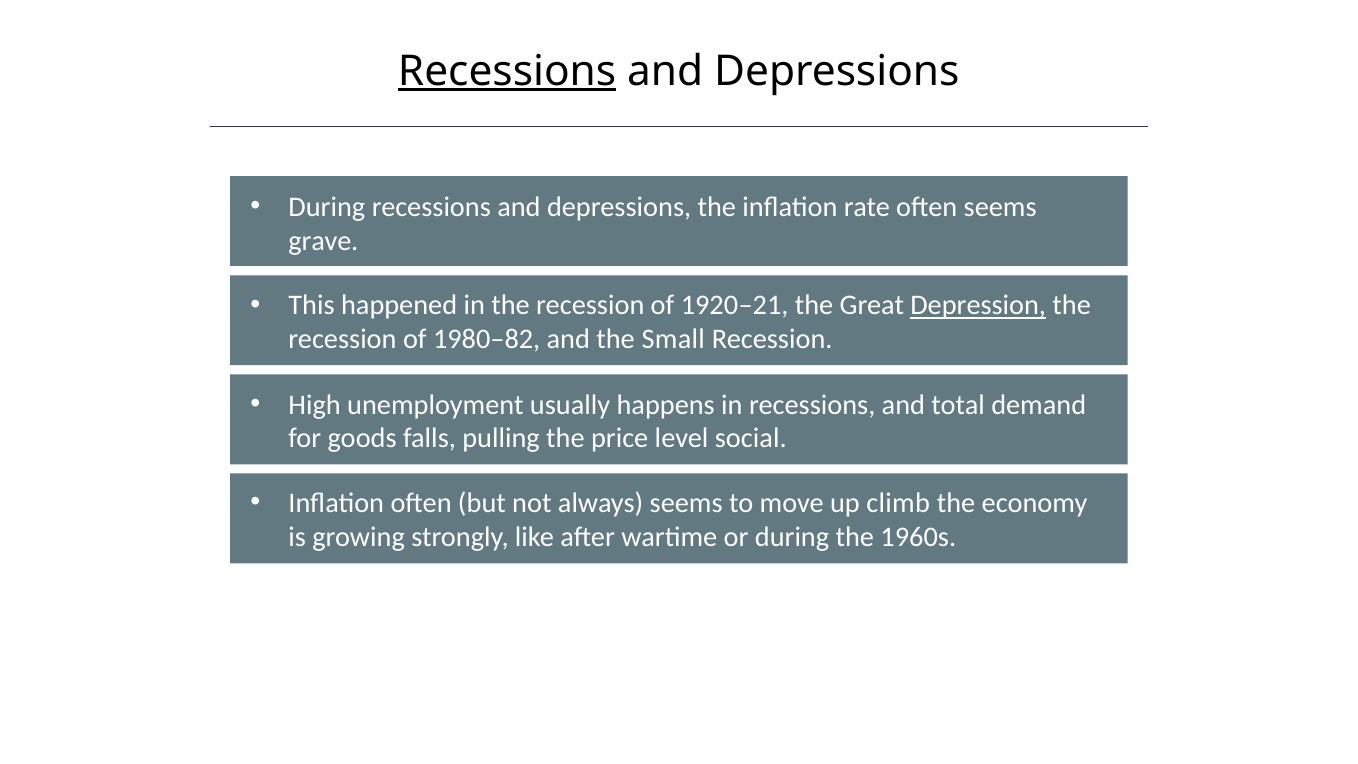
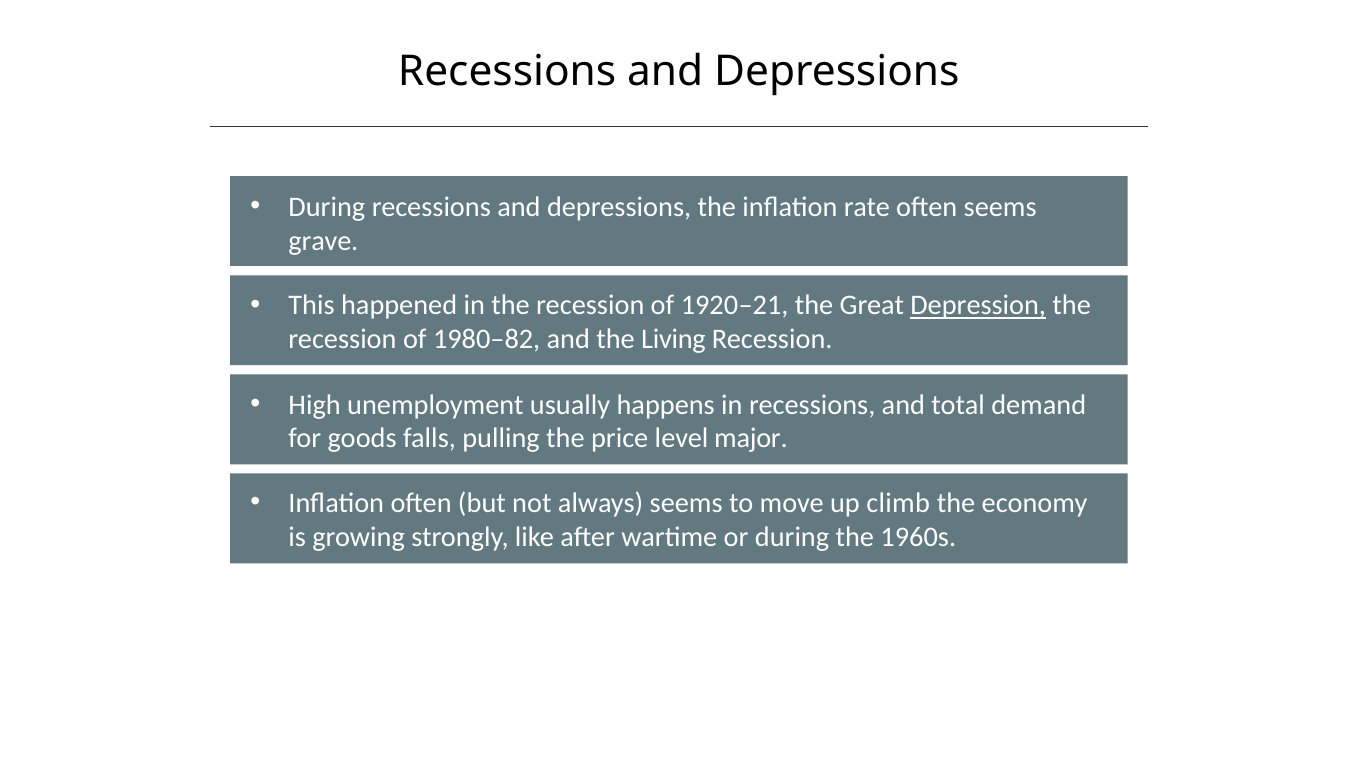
Recessions underline: present -> none (507, 71)
Small: Small -> Living (673, 340)
social: social -> major (751, 439)
